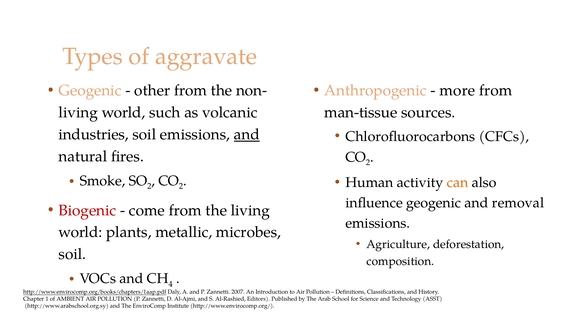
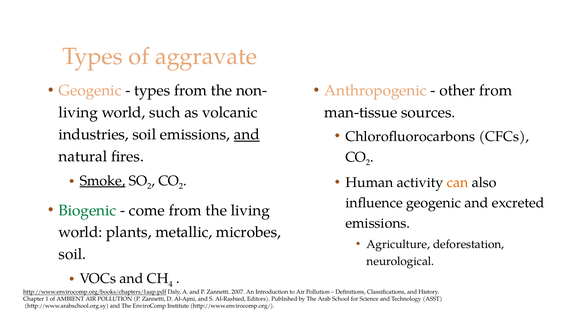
other: other -> types (152, 91)
more: more -> other (457, 91)
Smoke underline: none -> present (103, 181)
removal: removal -> excreted (518, 203)
Biogenic colour: red -> green (87, 210)
composition: composition -> neurological (400, 261)
